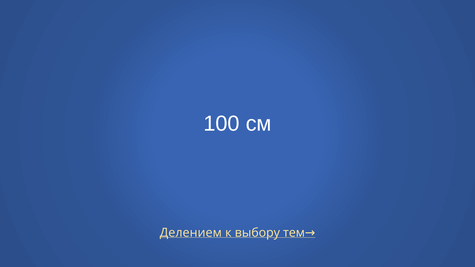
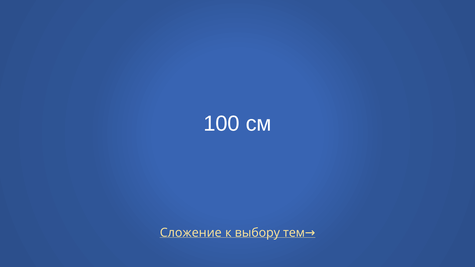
Делением: Делением -> Сложение (191, 233)
